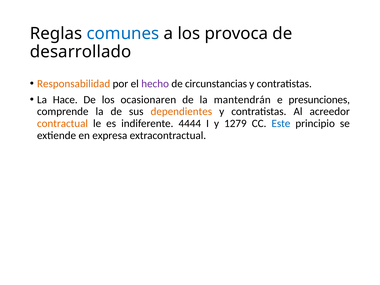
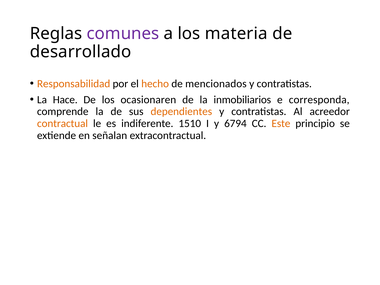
comunes colour: blue -> purple (123, 33)
provoca: provoca -> materia (236, 33)
hecho colour: purple -> orange (155, 84)
circunstancias: circunstancias -> mencionados (216, 84)
mantendrán: mantendrán -> inmobiliarios (242, 100)
presunciones: presunciones -> corresponda (319, 100)
4444: 4444 -> 1510 (190, 124)
1279: 1279 -> 6794 (235, 124)
Este colour: blue -> orange (281, 124)
expresa: expresa -> señalan (110, 136)
